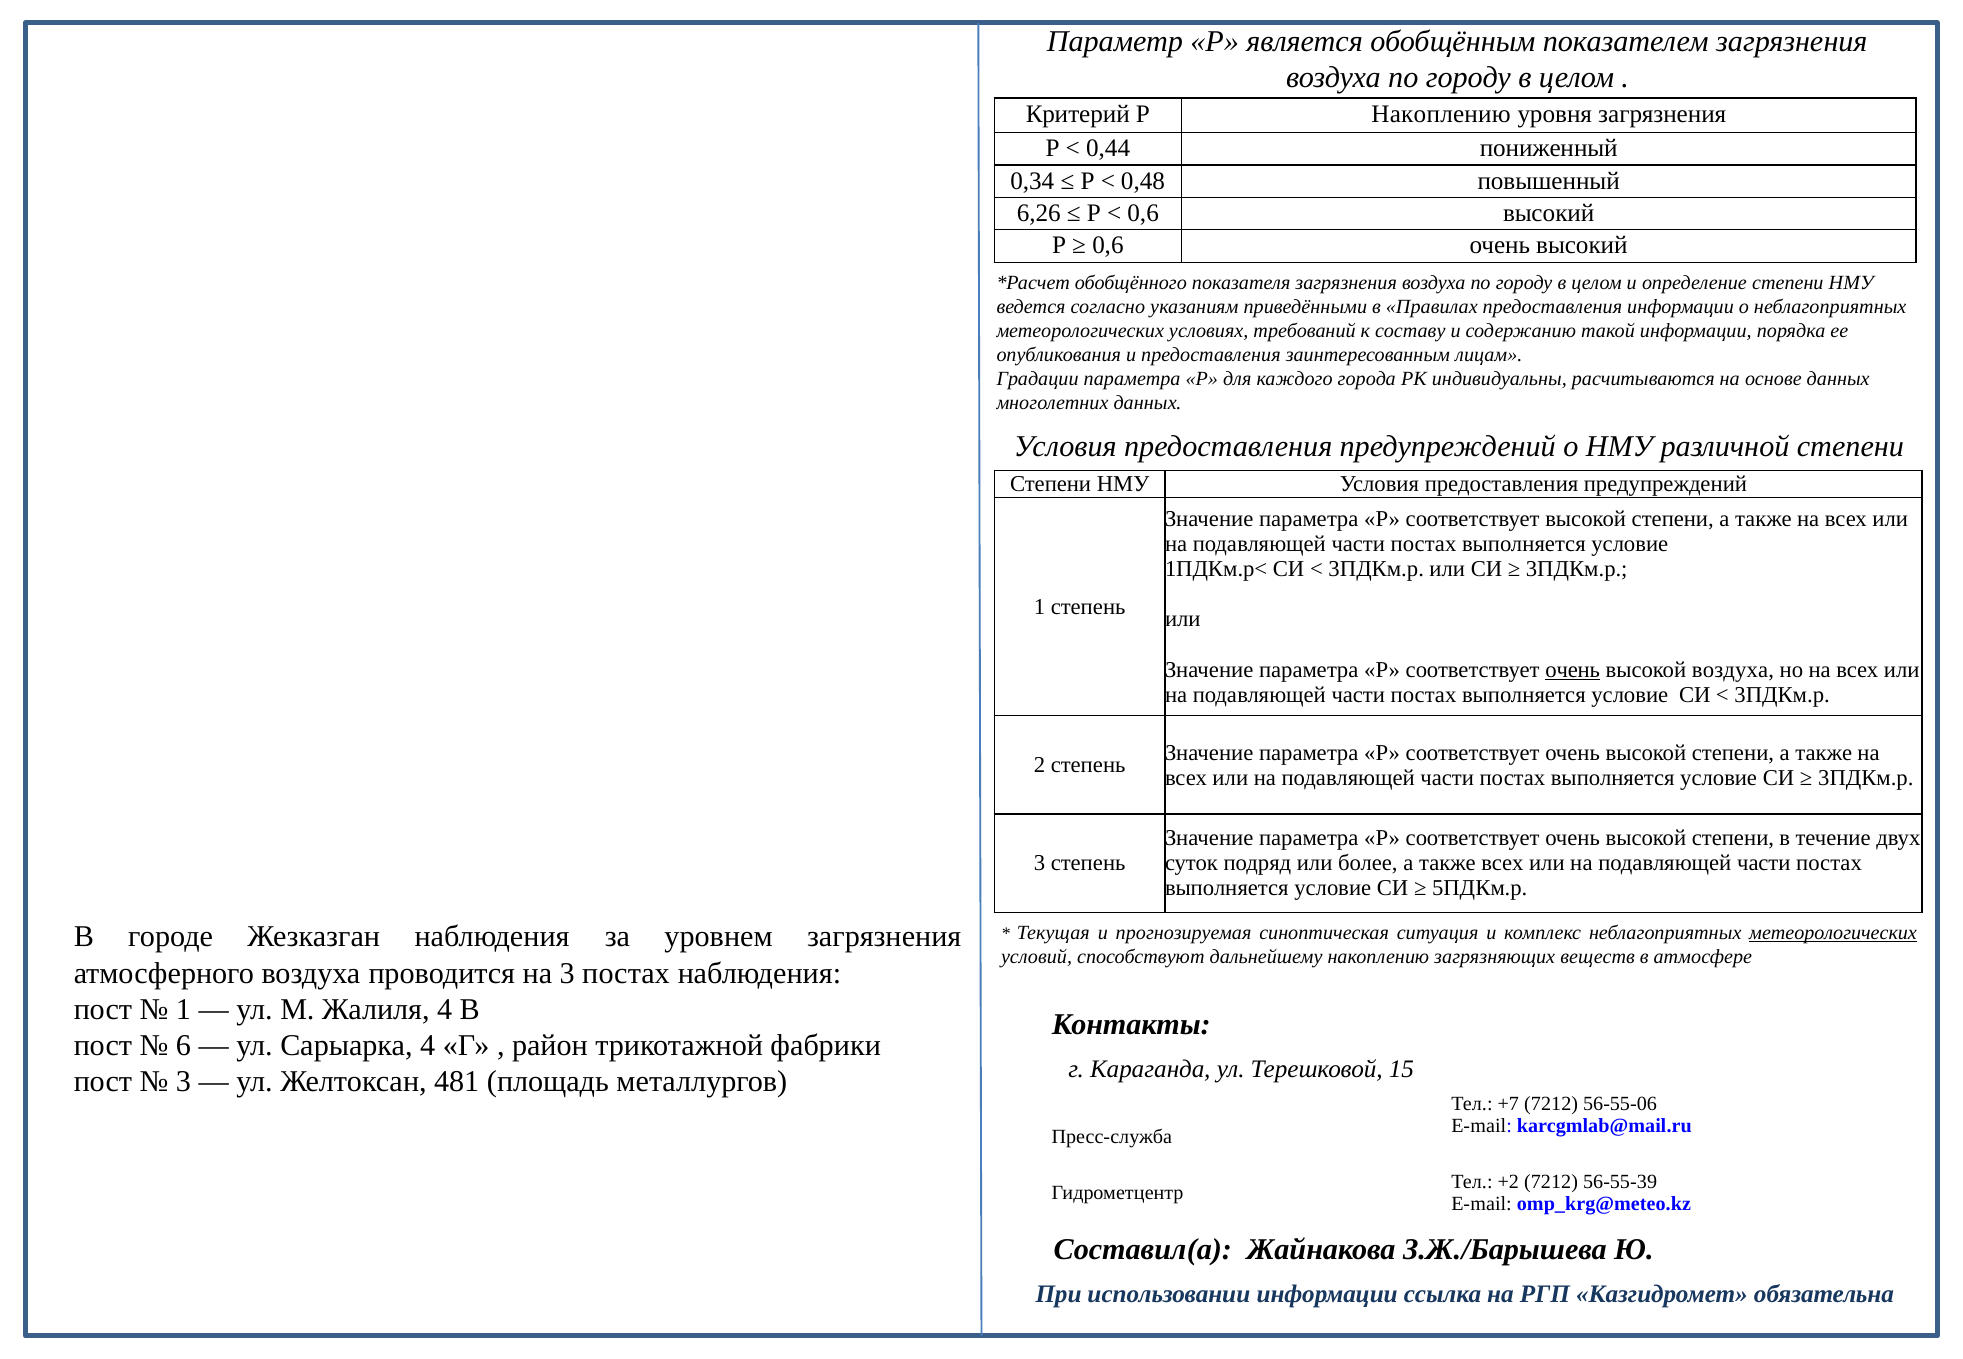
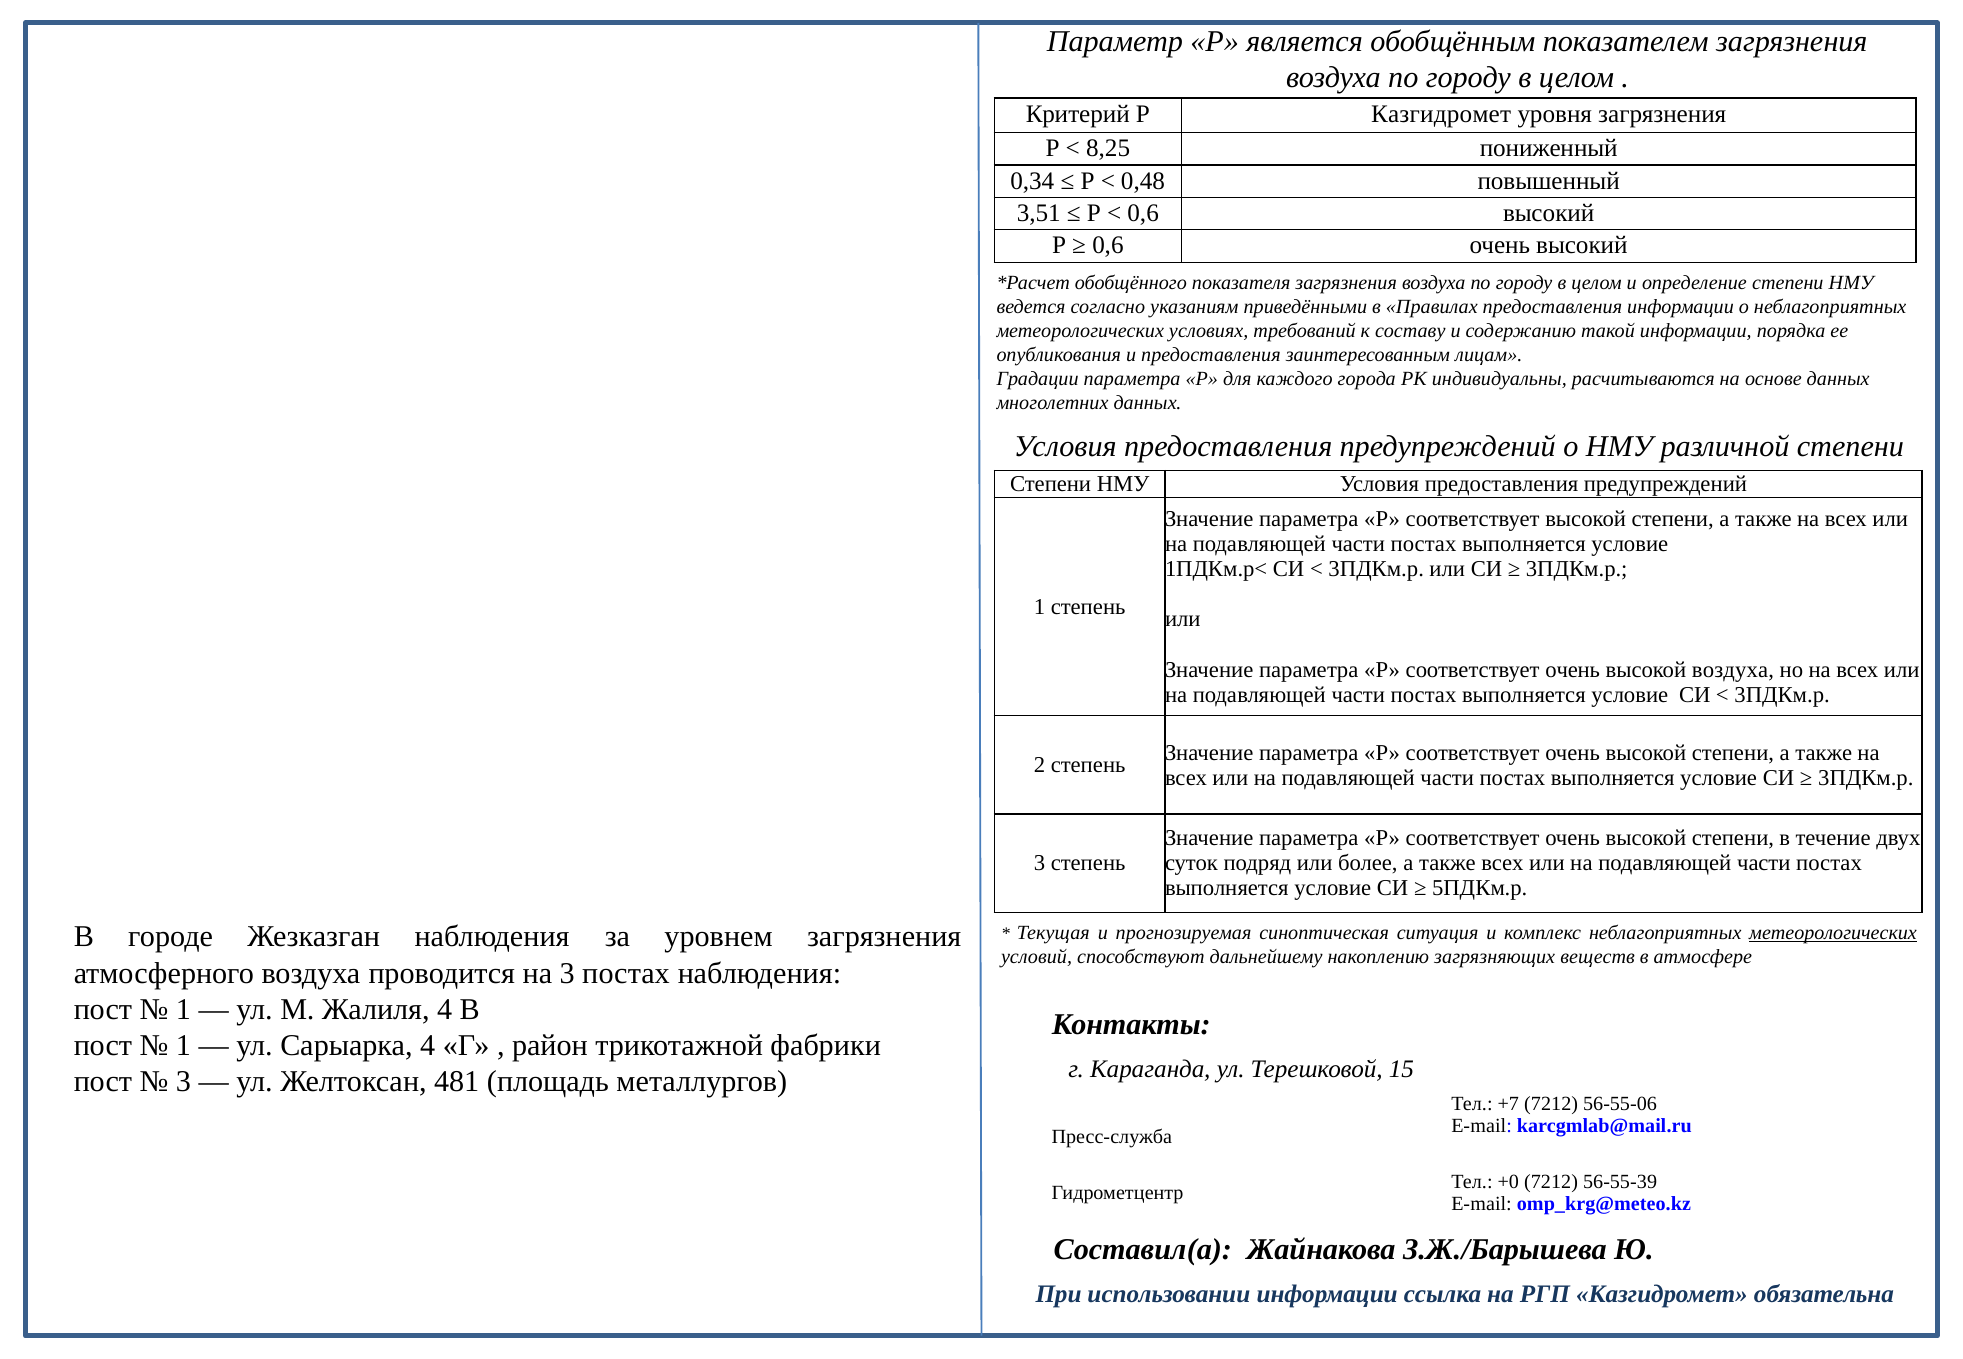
Р Накоплению: Накоплению -> Казгидромет (1441, 114)
0,44: 0,44 -> 8,25 (1108, 148)
6,26: 6,26 -> 3,51 (1039, 213)
очень underline: present -> none (1573, 670)
6: 6 -> 1 (183, 1046)
+2: +2 -> +0 (1508, 1182)
